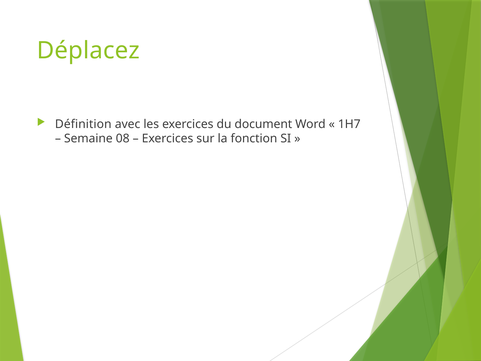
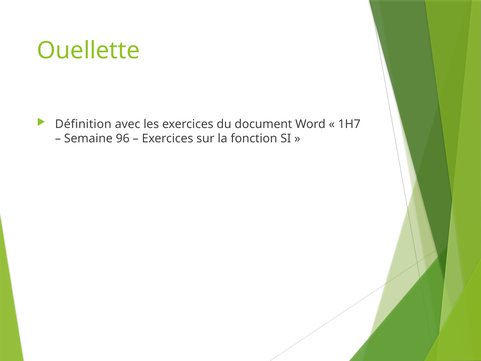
Déplacez: Déplacez -> Ouellette (88, 51)
08: 08 -> 96 (123, 139)
